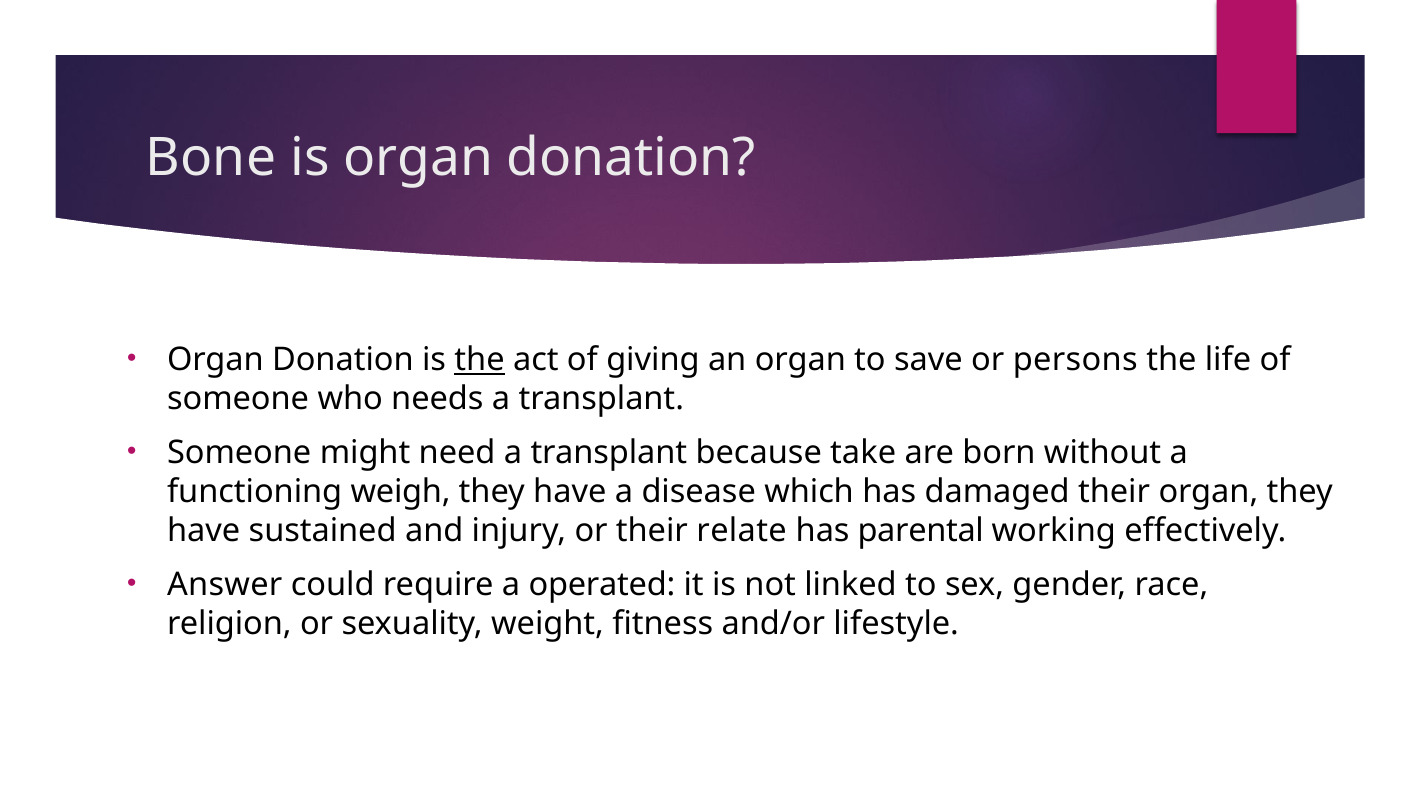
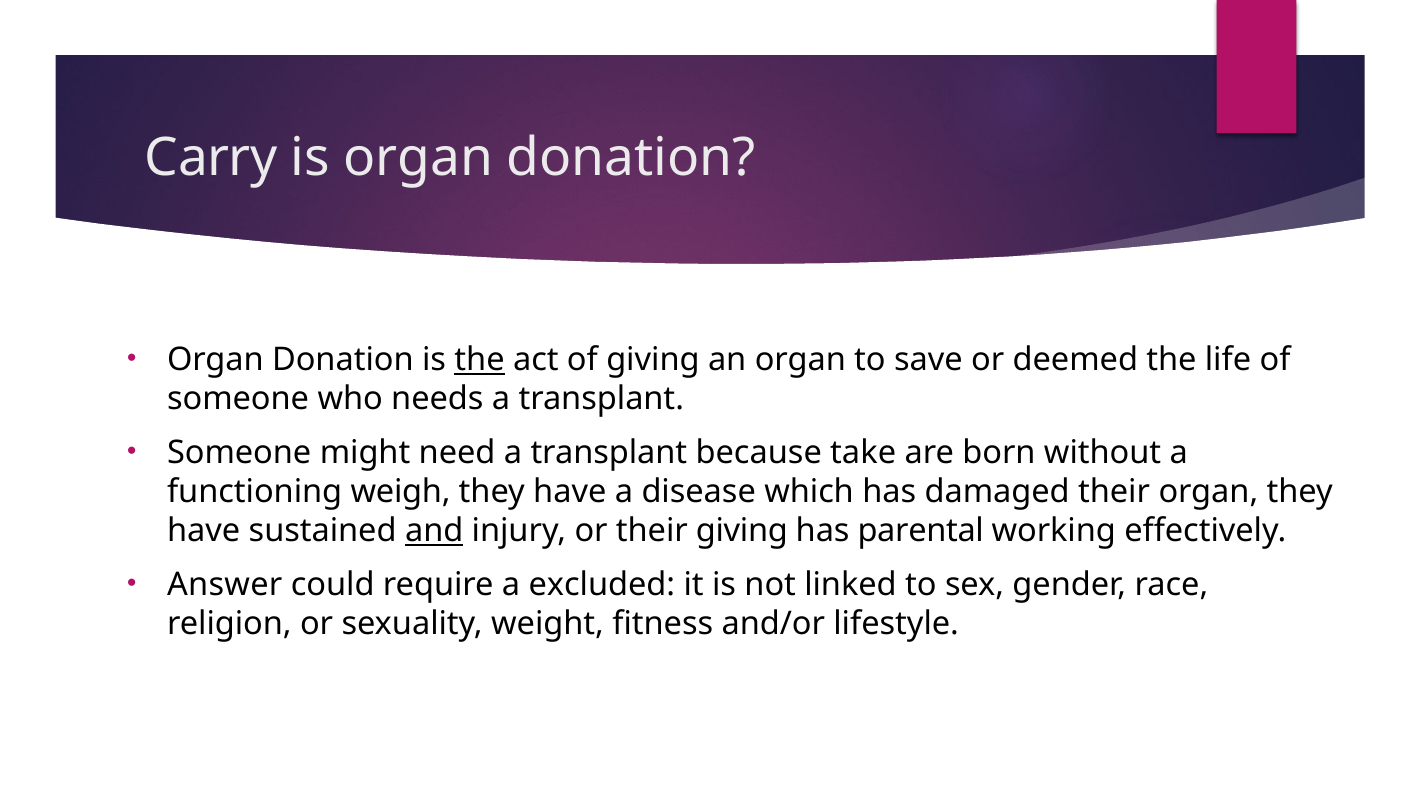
Bone: Bone -> Carry (211, 158)
persons: persons -> deemed (1075, 360)
and underline: none -> present (434, 531)
their relate: relate -> giving (742, 531)
operated: operated -> excluded (602, 585)
